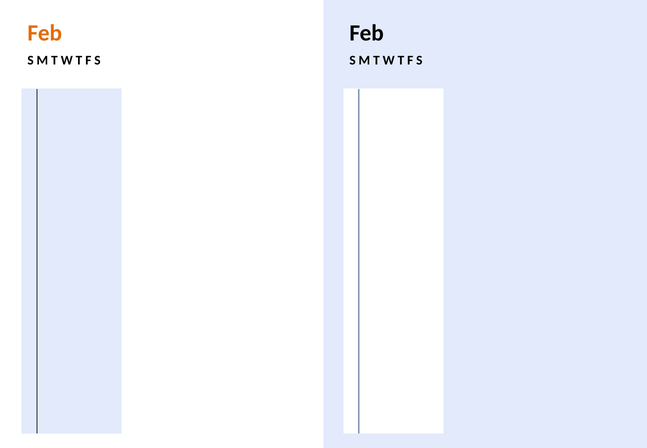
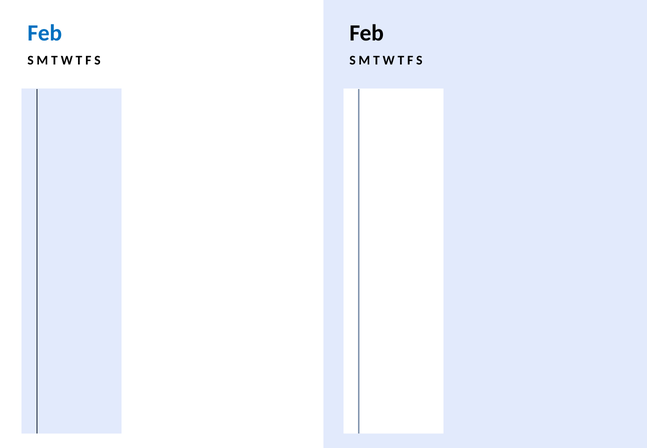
Feb colour: orange -> blue (45, 33)
